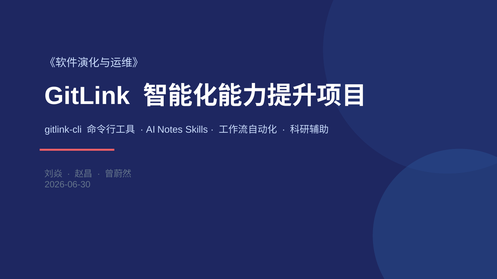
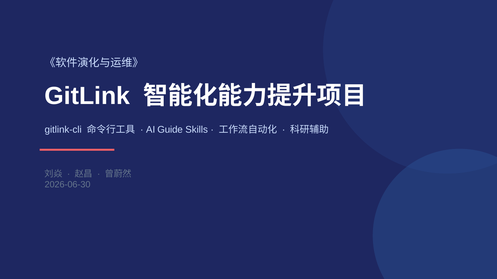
Notes: Notes -> Guide (170, 130)
